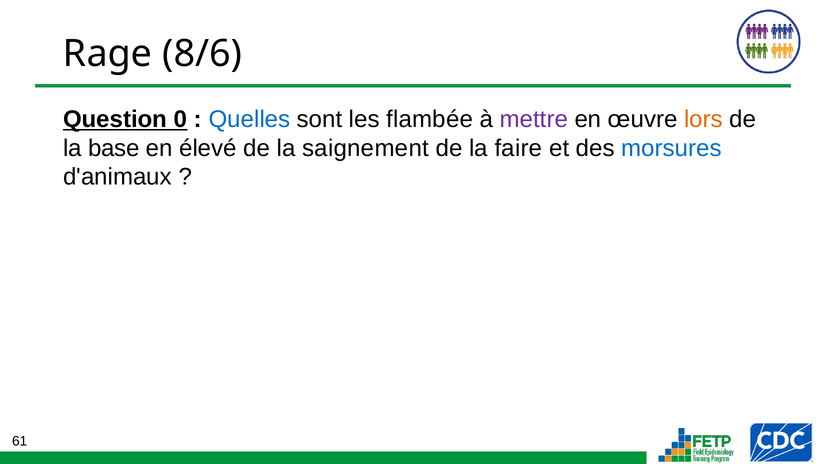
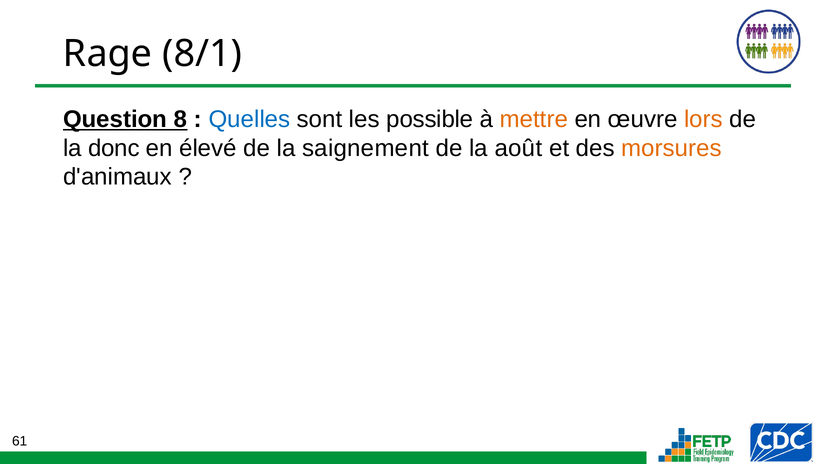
8/6: 8/6 -> 8/1 (202, 54)
0: 0 -> 8 (181, 119)
flambée: flambée -> possible (430, 119)
mettre colour: purple -> orange (534, 119)
base: base -> donc (114, 148)
faire: faire -> août (518, 148)
morsures colour: blue -> orange (671, 148)
